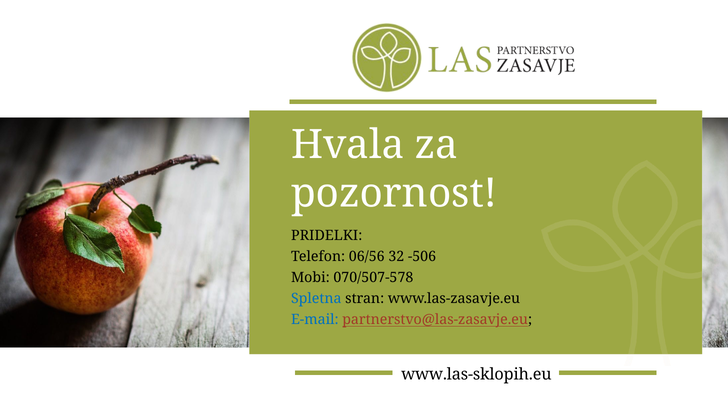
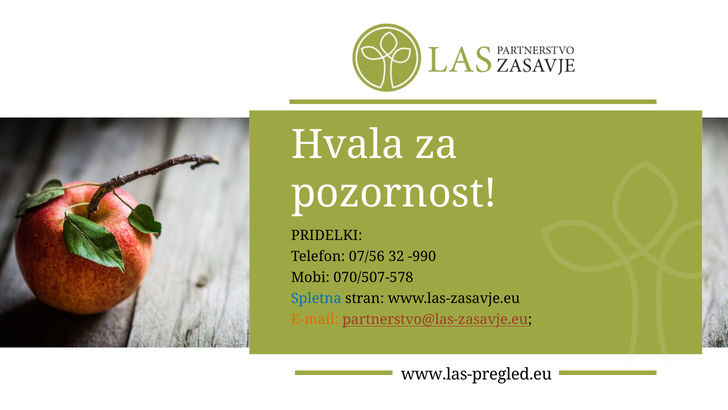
06/56: 06/56 -> 07/56 (367, 256)
-506: -506 -> -990 (422, 256)
E-mail colour: blue -> orange (315, 319)
www.las-sklopih.eu: www.las-sklopih.eu -> www.las-pregled.eu (477, 374)
